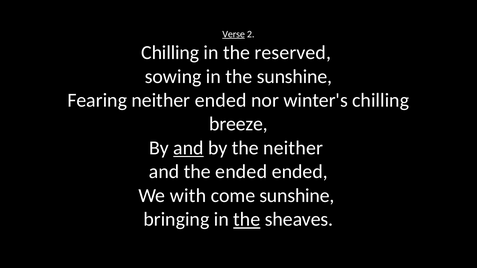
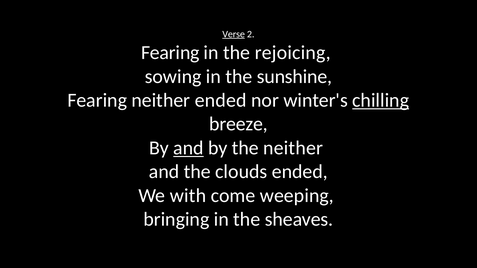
Chilling: Chilling -> Fearing (170, 53)
reserved: reserved -> rejoicing (293, 53)
chilling underline: none -> present (381, 100)
the ended: ended -> clouds (241, 172)
come sunshine: sunshine -> weeping (297, 196)
the underline: present -> none (247, 220)
